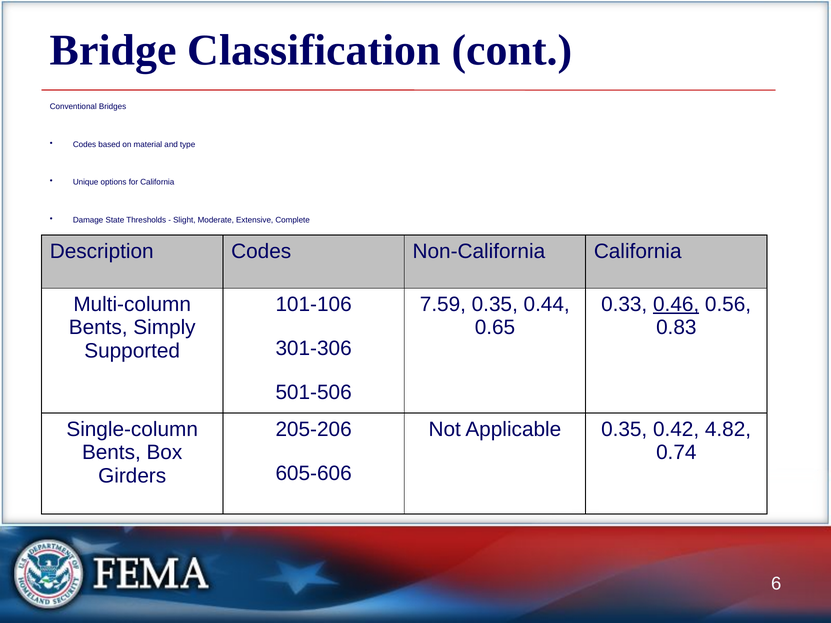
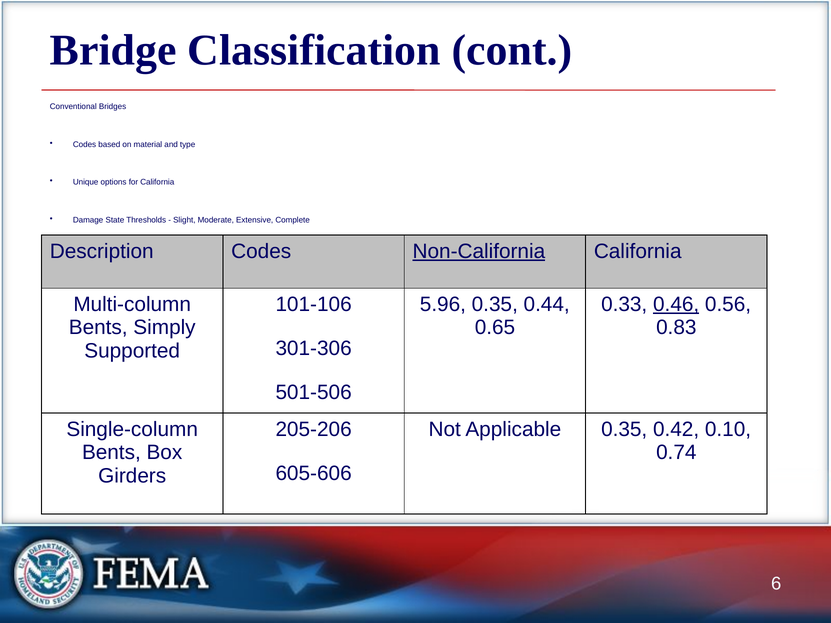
Non-California underline: none -> present (479, 251)
7.59: 7.59 -> 5.96 (443, 305)
4.82: 4.82 -> 0.10 (728, 429)
